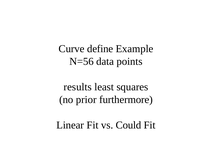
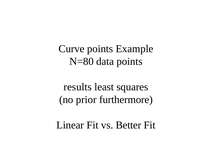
Curve define: define -> points (100, 49)
N=56: N=56 -> N=80 (82, 61)
Could: Could -> Better (129, 125)
